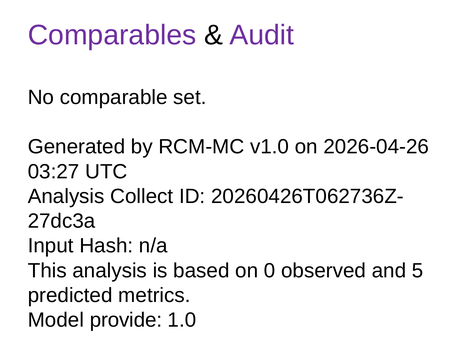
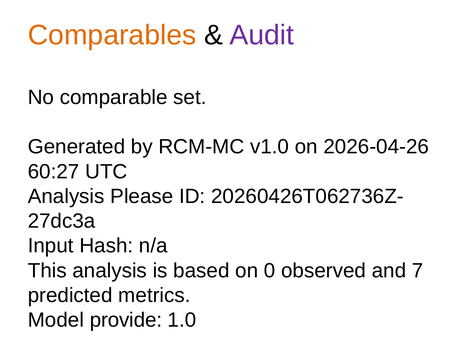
Comparables colour: purple -> orange (112, 35)
03:27: 03:27 -> 60:27 (54, 172)
Collect: Collect -> Please (142, 196)
5: 5 -> 7 (418, 271)
